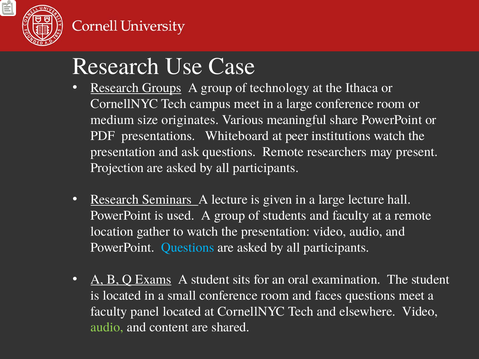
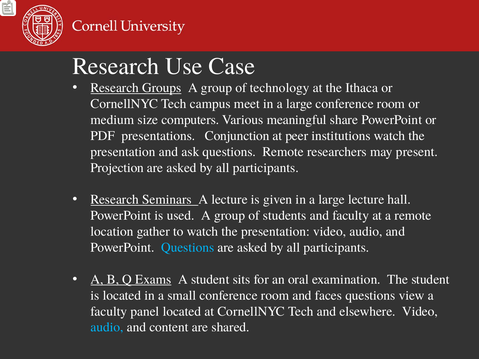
originates: originates -> computers (190, 120)
Whiteboard: Whiteboard -> Conjunction (237, 136)
questions meet: meet -> view (412, 296)
audio colour: light green -> light blue (107, 327)
